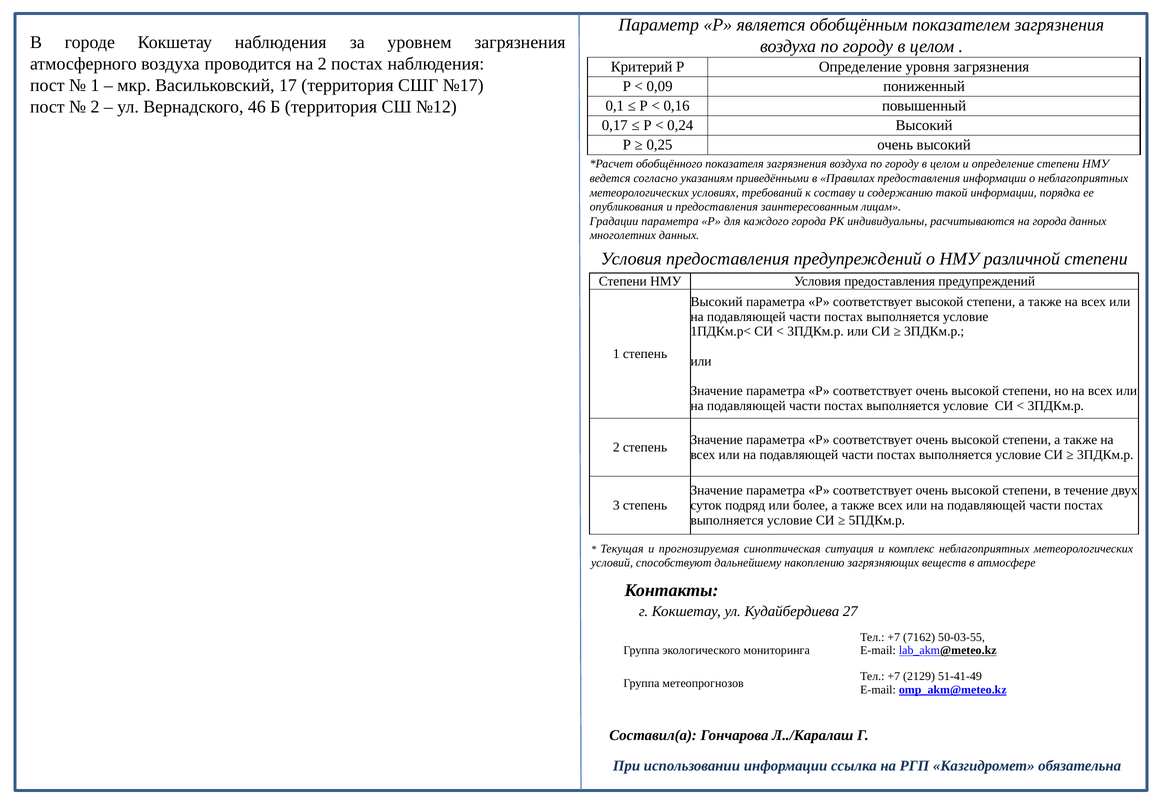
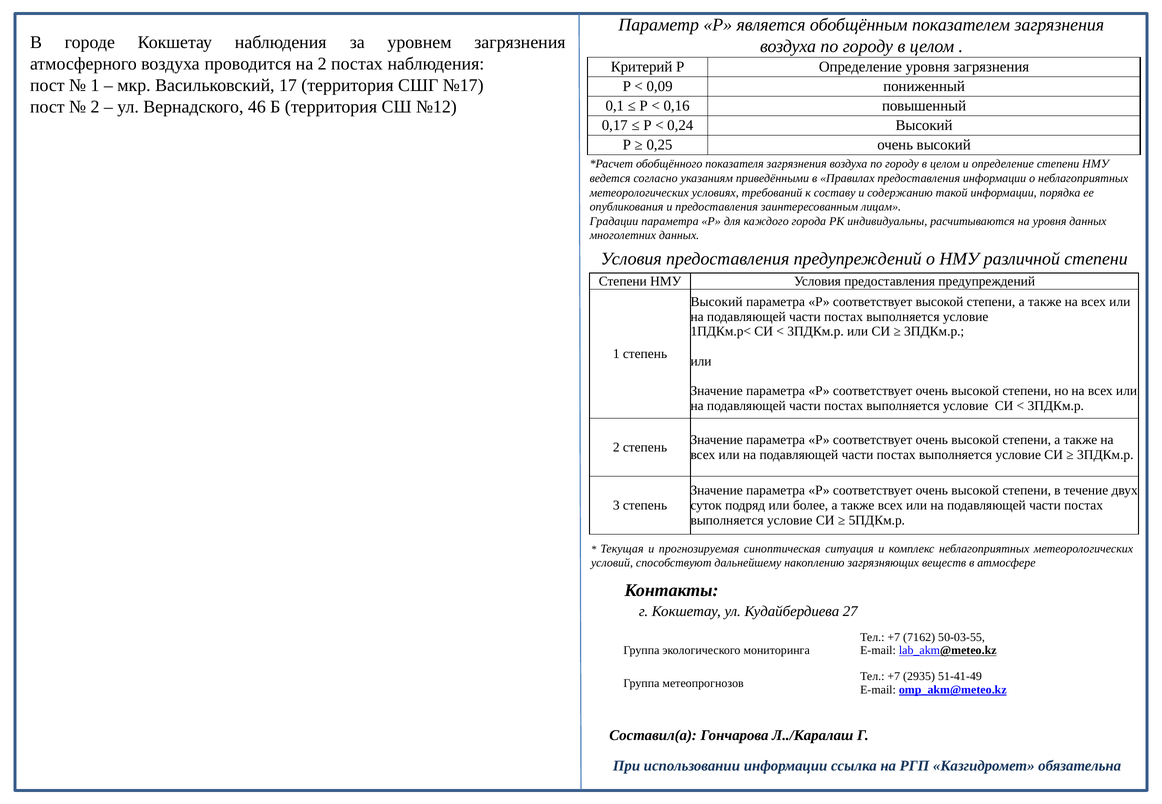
на города: города -> уровня (1050, 221)
2129: 2129 -> 2935 (919, 677)
